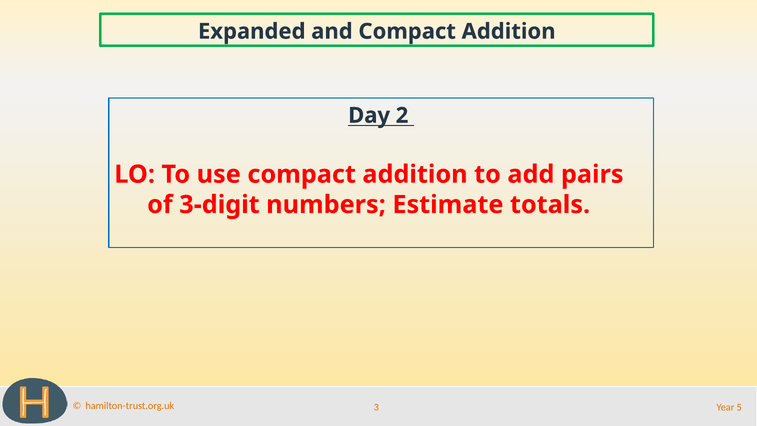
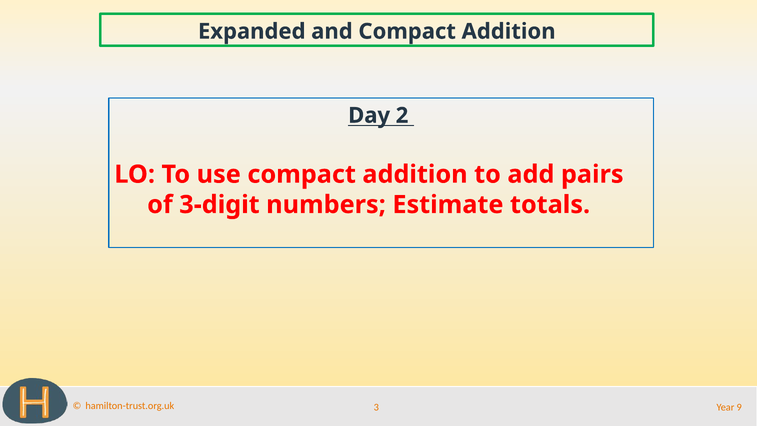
5: 5 -> 9 (739, 407)
